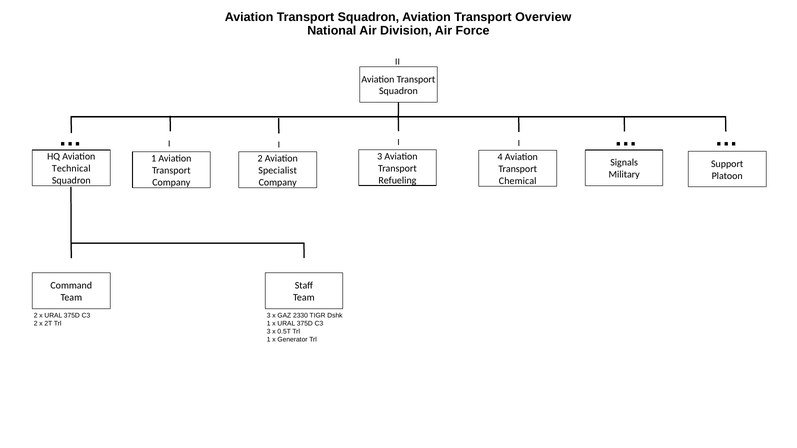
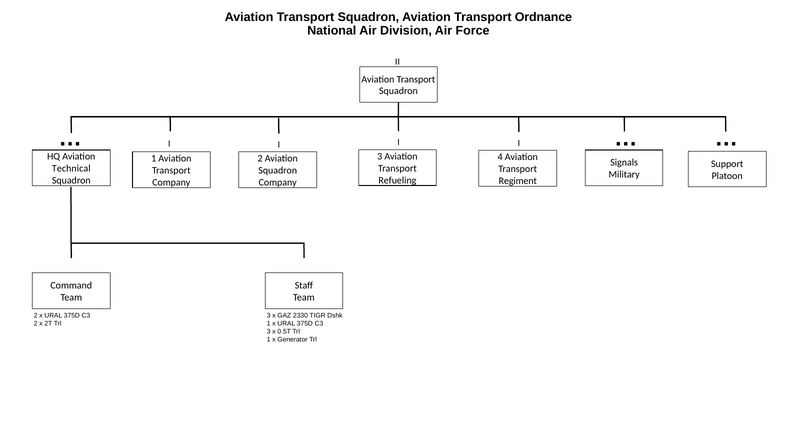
Overview: Overview -> Ordnance (543, 17)
Specialist: Specialist -> Squadron (278, 171)
Chemical: Chemical -> Regiment (518, 181)
